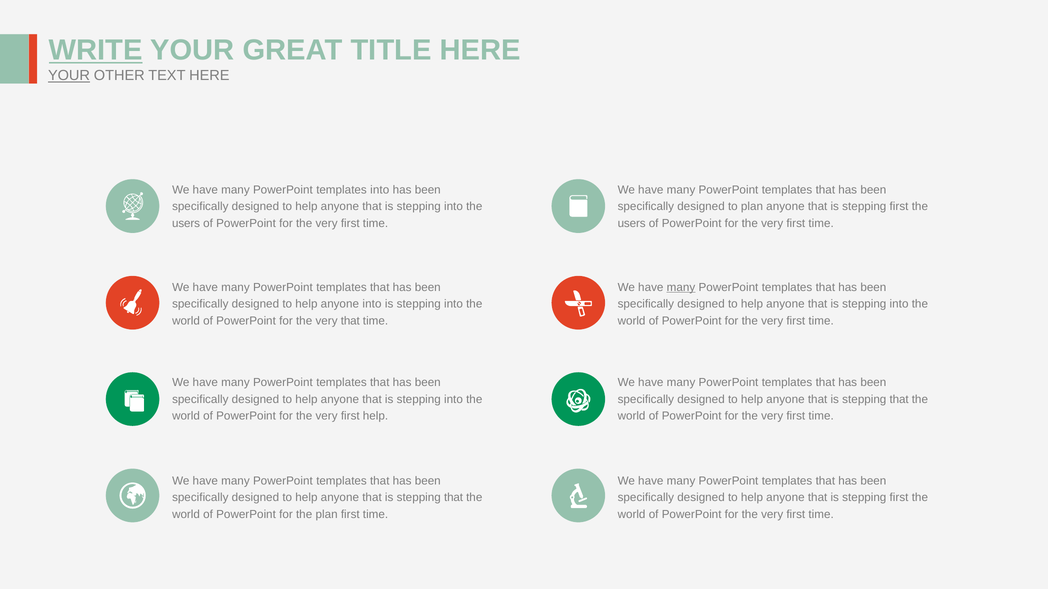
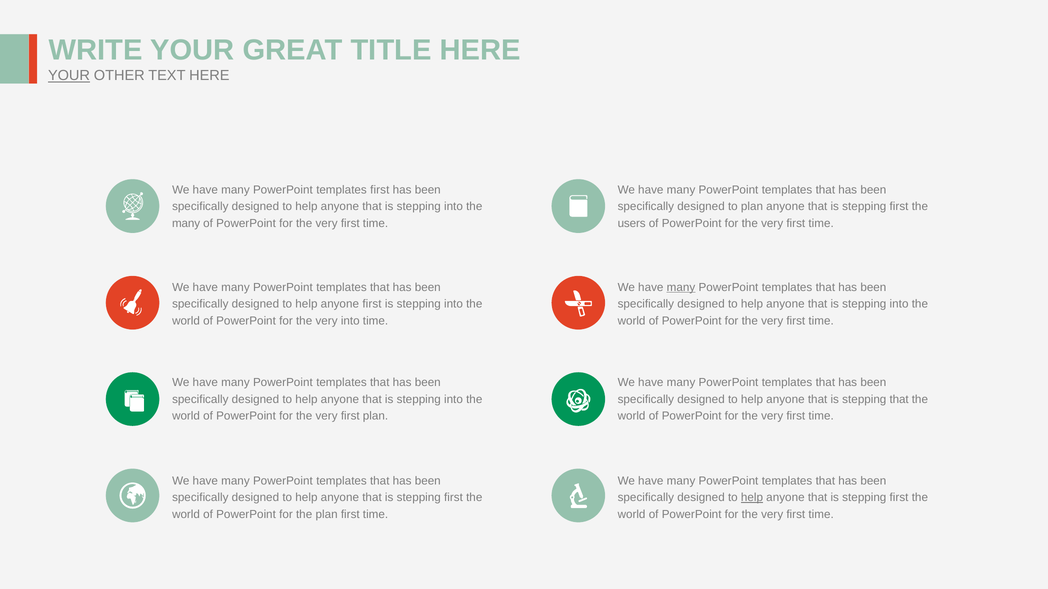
WRITE underline: present -> none (96, 50)
templates into: into -> first (380, 190)
users: users -> many (186, 223)
anyone into: into -> first (372, 304)
very that: that -> into (350, 321)
first help: help -> plan (375, 416)
that: that -> first (453, 498)
help underline: none -> present (752, 498)
